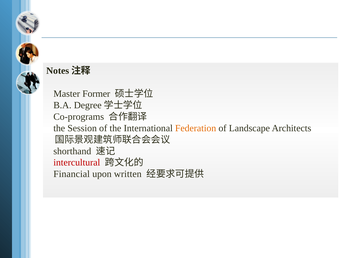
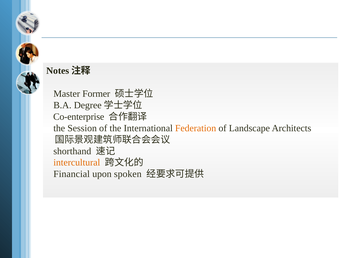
Co-programs: Co-programs -> Co-enterprise (79, 117)
intercultural colour: red -> orange (77, 163)
written: written -> spoken (128, 175)
